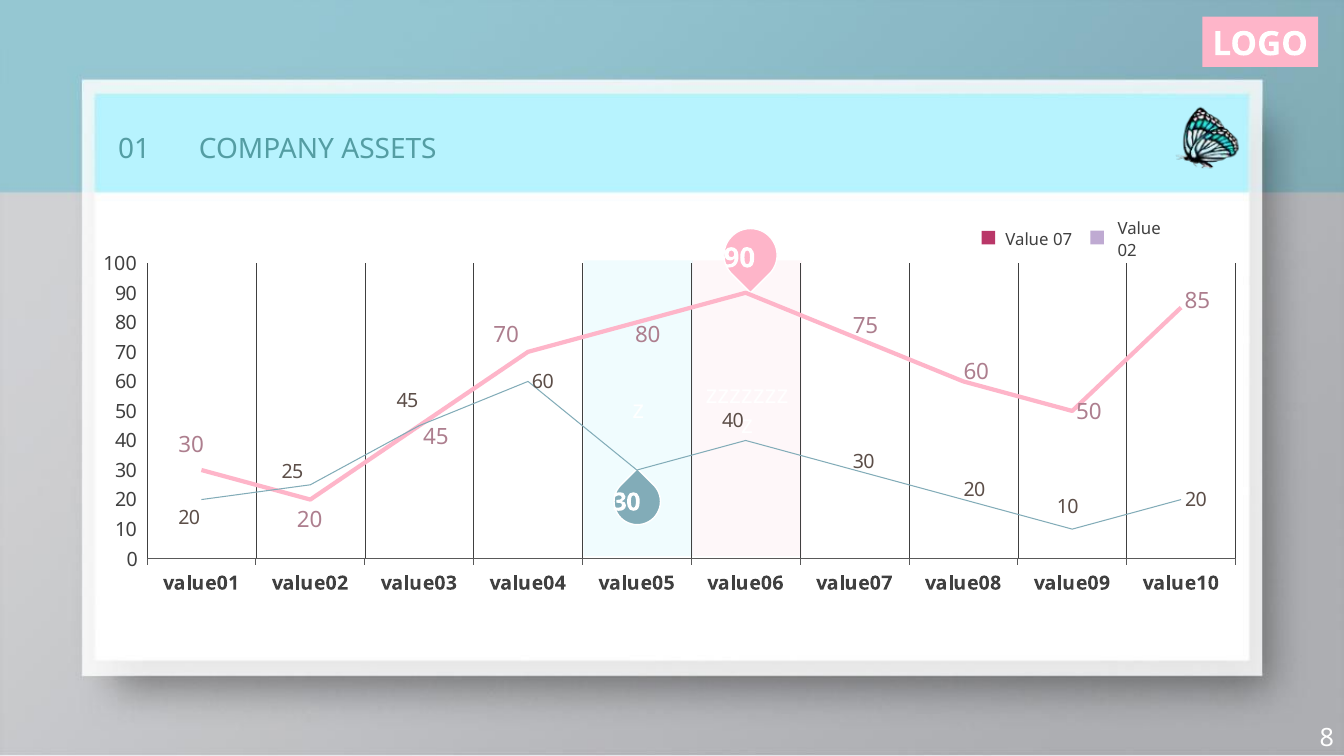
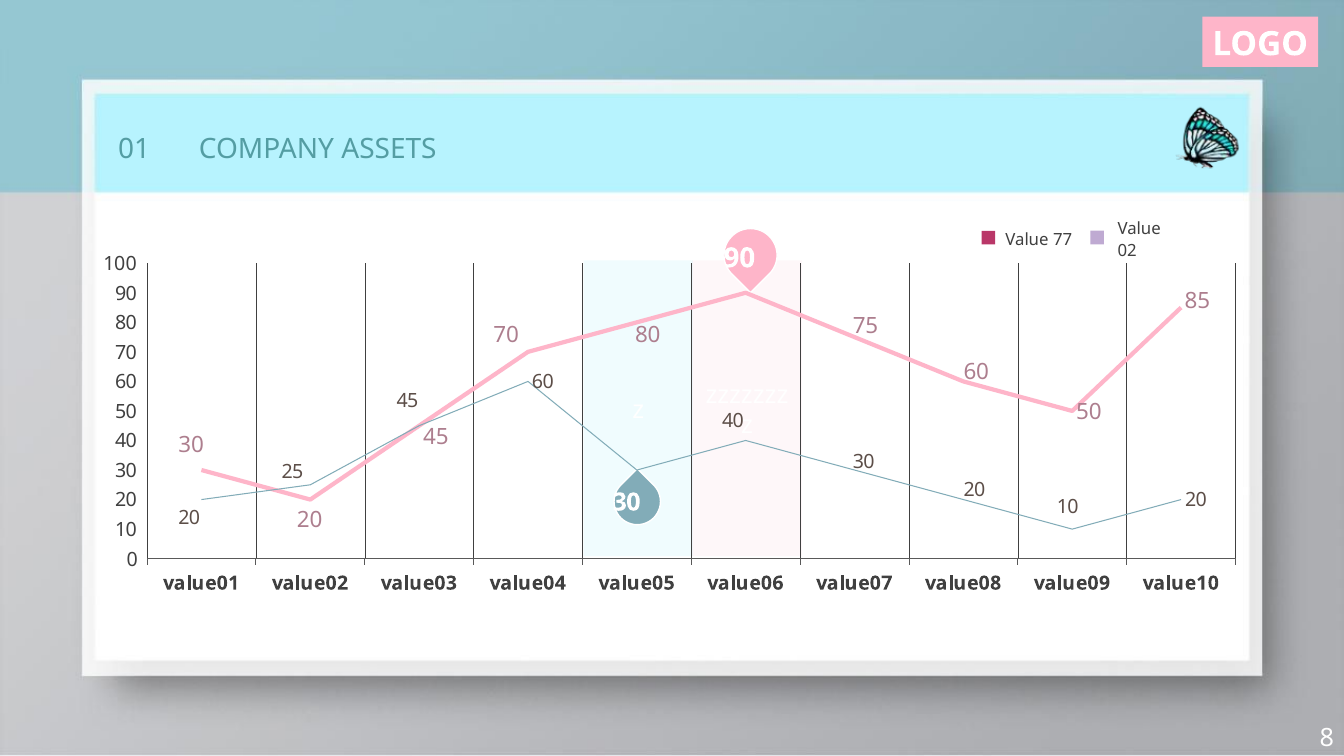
07: 07 -> 77 (1063, 240)
